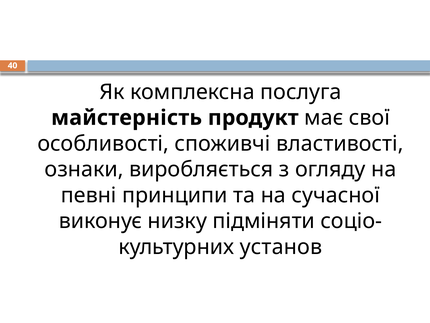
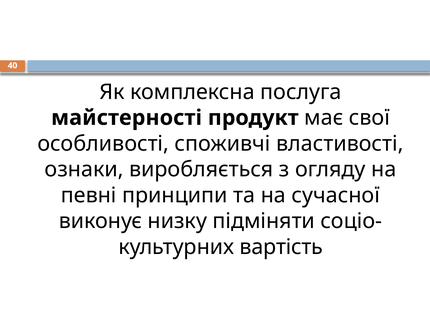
майстерність: майстерність -> майстерності (127, 118)
установ: установ -> вартість (281, 247)
